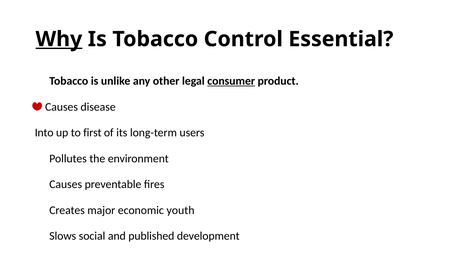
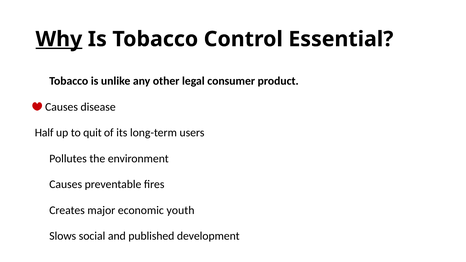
consumer underline: present -> none (231, 81)
Into: Into -> Half (44, 133)
first: first -> quit (92, 133)
